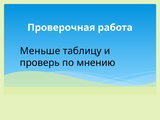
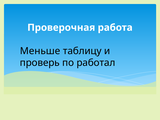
мнению: мнению -> работал (96, 63)
